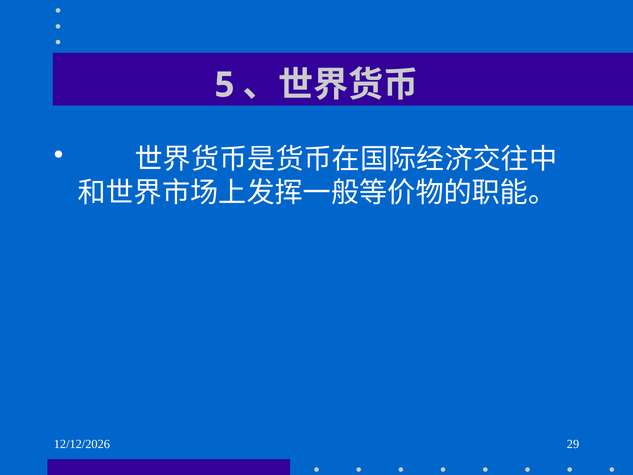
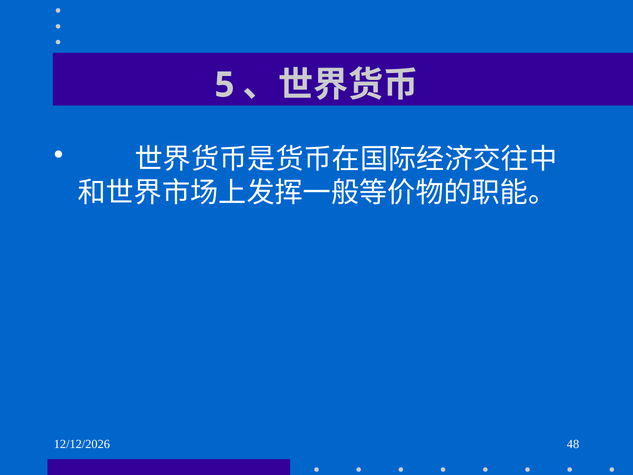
29: 29 -> 48 (573, 444)
